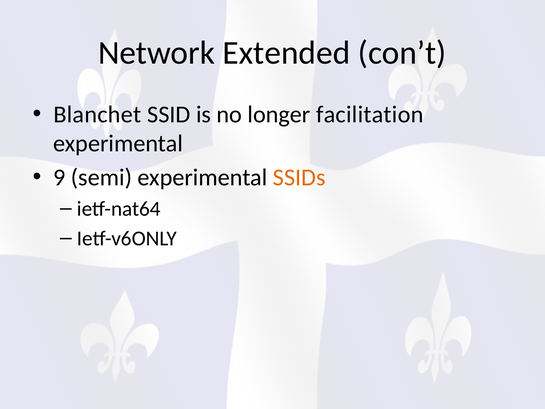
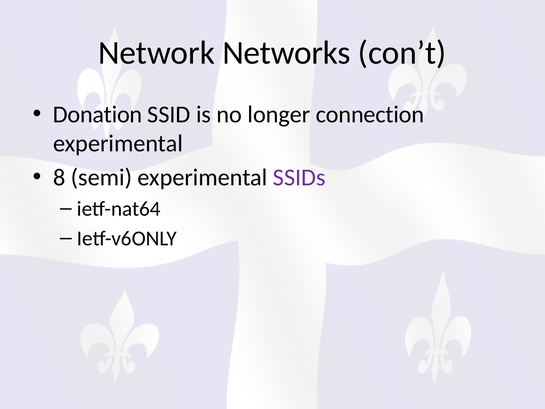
Extended: Extended -> Networks (287, 53)
Blanchet: Blanchet -> Donation (98, 114)
facilitation: facilitation -> connection (370, 114)
9: 9 -> 8 (59, 177)
SSIDs colour: orange -> purple (299, 177)
